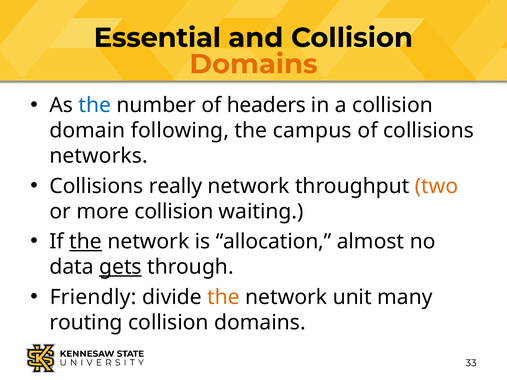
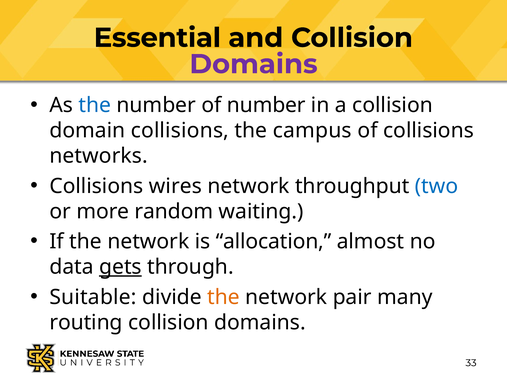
Domains colour: orange -> purple (254, 64)
of headers: headers -> number (266, 105)
domain following: following -> collisions (180, 131)
really: really -> wires (175, 186)
two colour: orange -> blue (437, 186)
more collision: collision -> random (174, 212)
the underline: present -> none (86, 242)
Friendly: Friendly -> Suitable (93, 297)
unit: unit -> pair (352, 297)
